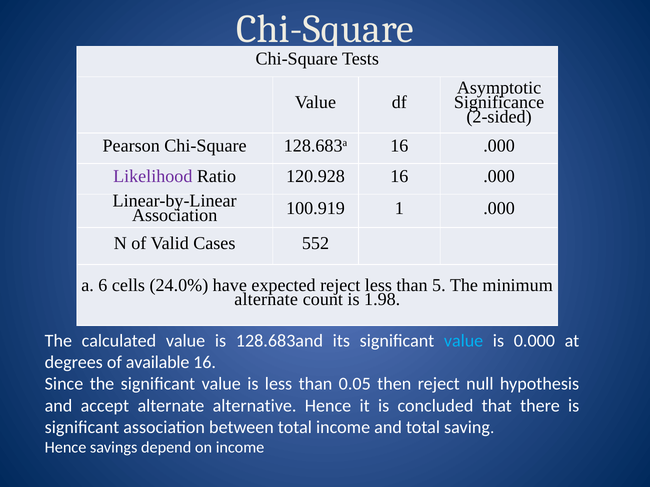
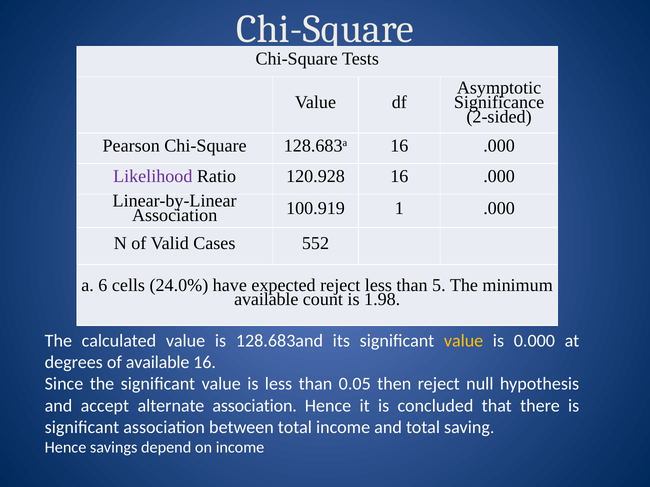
alternate: alternate -> available (266, 300)
value colour: light blue -> yellow (464, 341)
alternate alternative: alternative -> association (255, 406)
